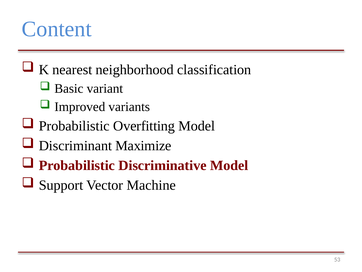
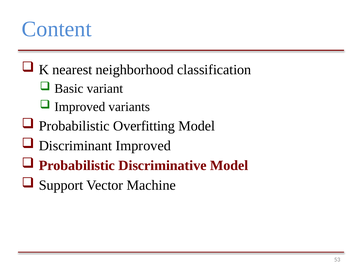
Discriminant Maximize: Maximize -> Improved (143, 146)
